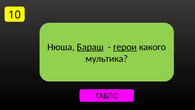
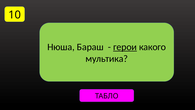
Бараш underline: present -> none (90, 47)
